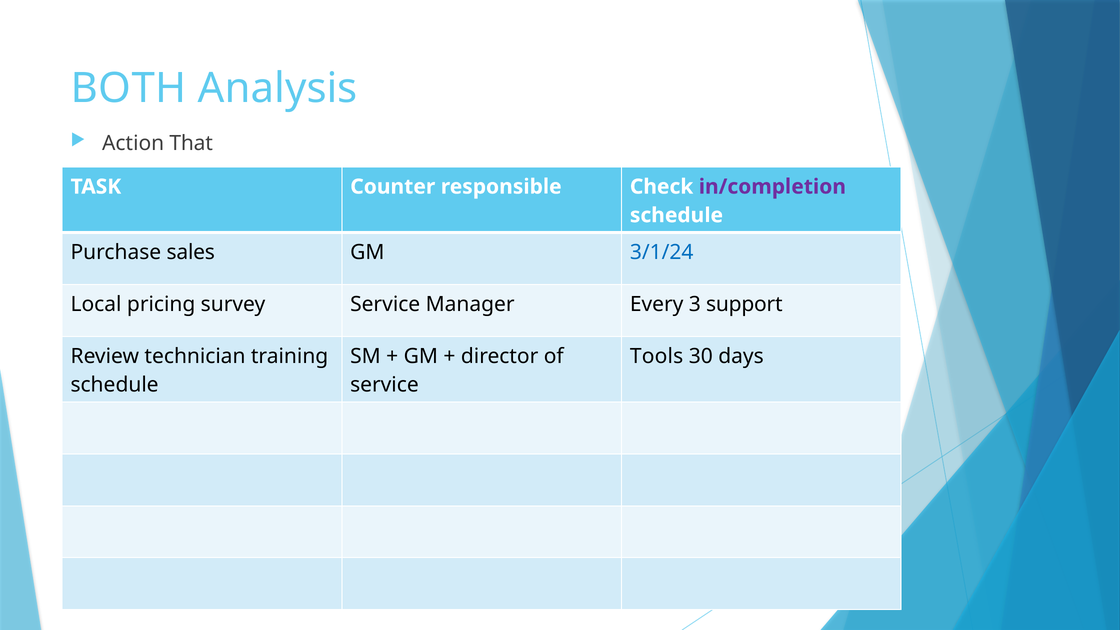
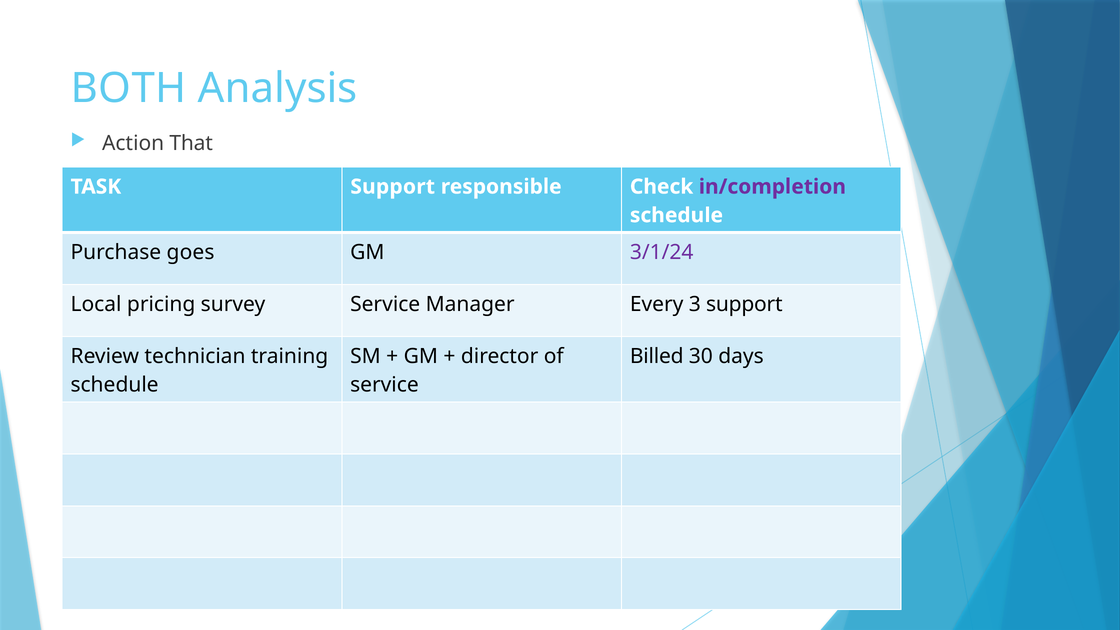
TASK Counter: Counter -> Support (393, 187)
sales: sales -> goes (191, 252)
3/1/24 colour: blue -> purple (662, 252)
Tools: Tools -> Billed (657, 356)
